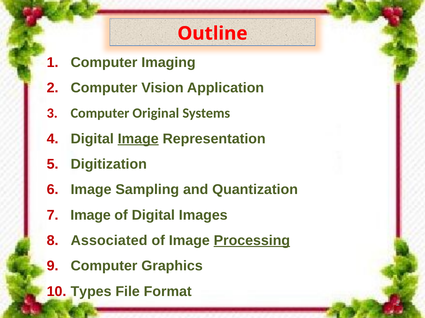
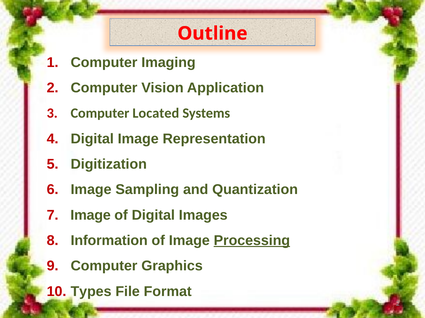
Original: Original -> Located (156, 114)
Image underline: present -> none (138, 139)
Associated: Associated -> Information (109, 241)
